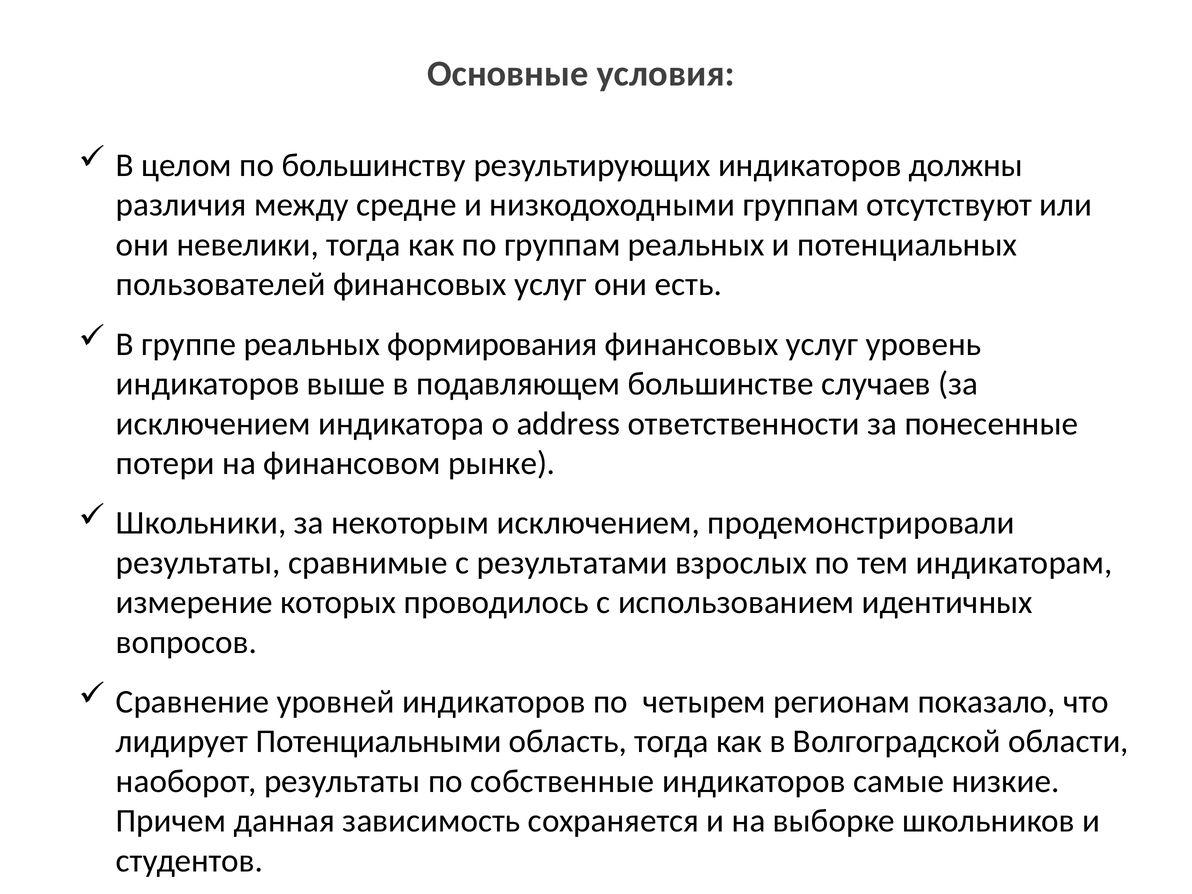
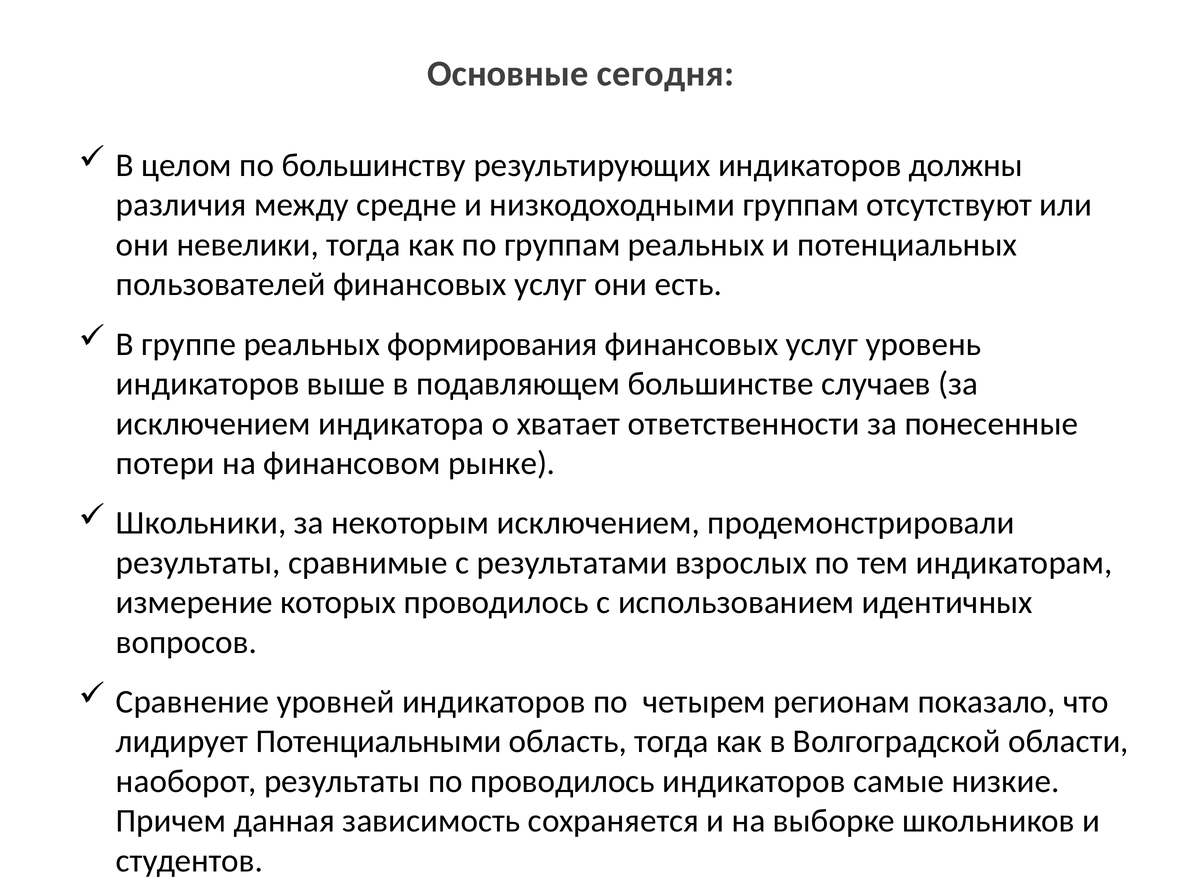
условия: условия -> сегодня (666, 74)
address: address -> хватает (568, 424)
по собственные: собственные -> проводилось (562, 781)
